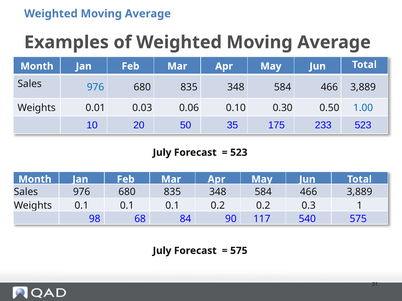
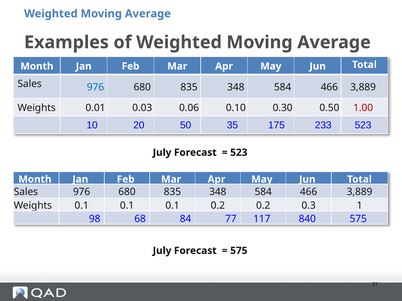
1.00 colour: blue -> red (363, 108)
90: 90 -> 77 (231, 219)
540: 540 -> 840 (307, 219)
